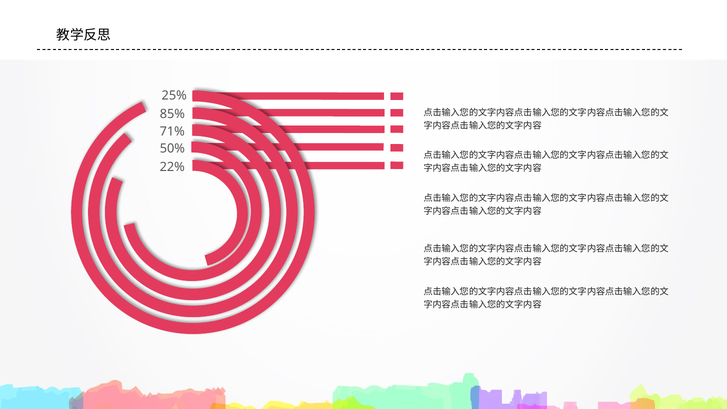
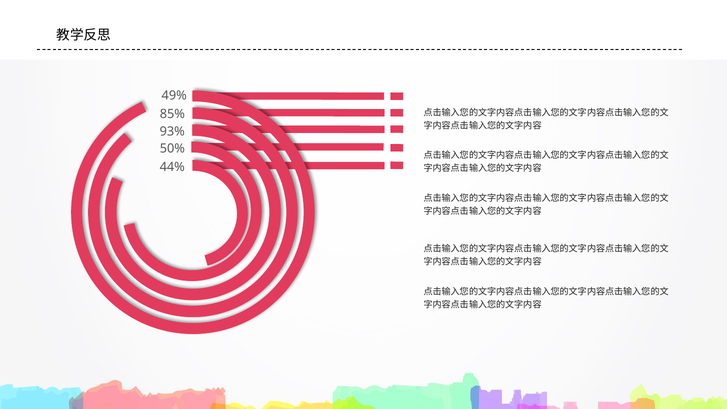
25%: 25% -> 49% (174, 96)
71%: 71% -> 93% (172, 132)
22%: 22% -> 44% (172, 167)
